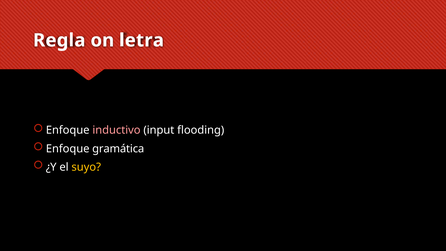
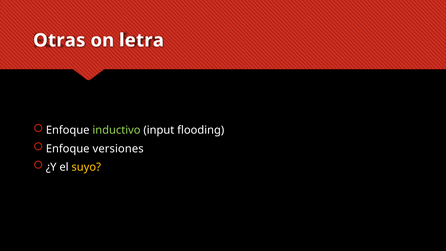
Regla: Regla -> Otras (59, 40)
inductivo colour: pink -> light green (117, 130)
gramática: gramática -> versiones (118, 149)
